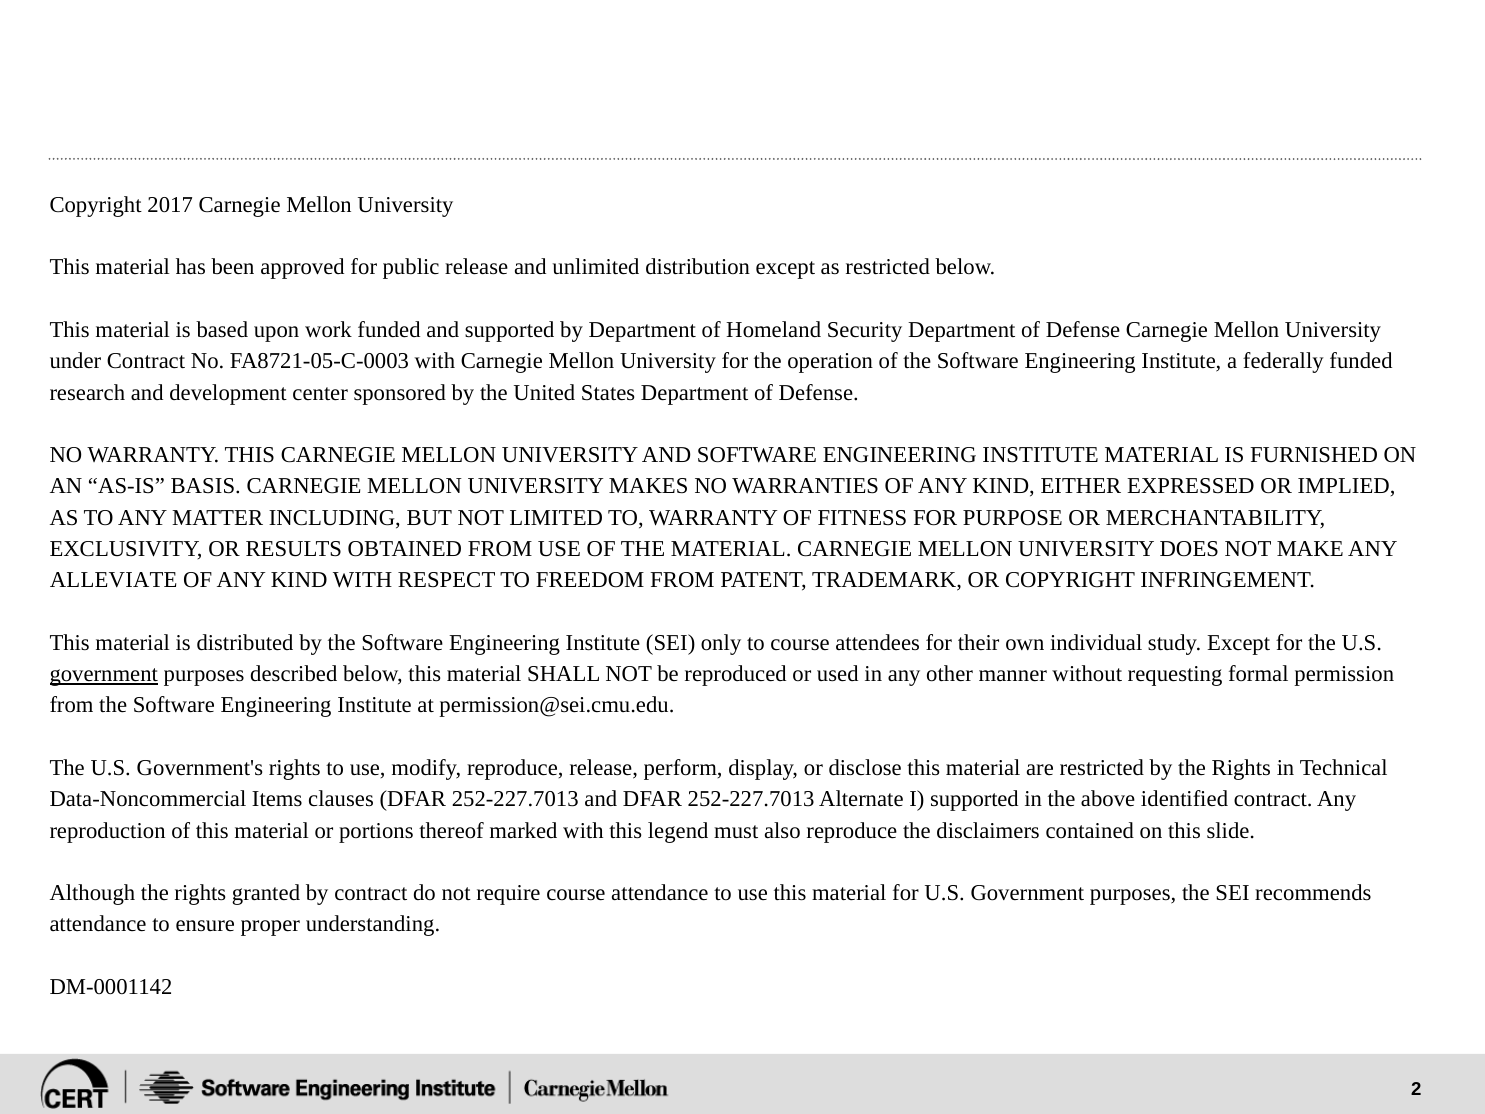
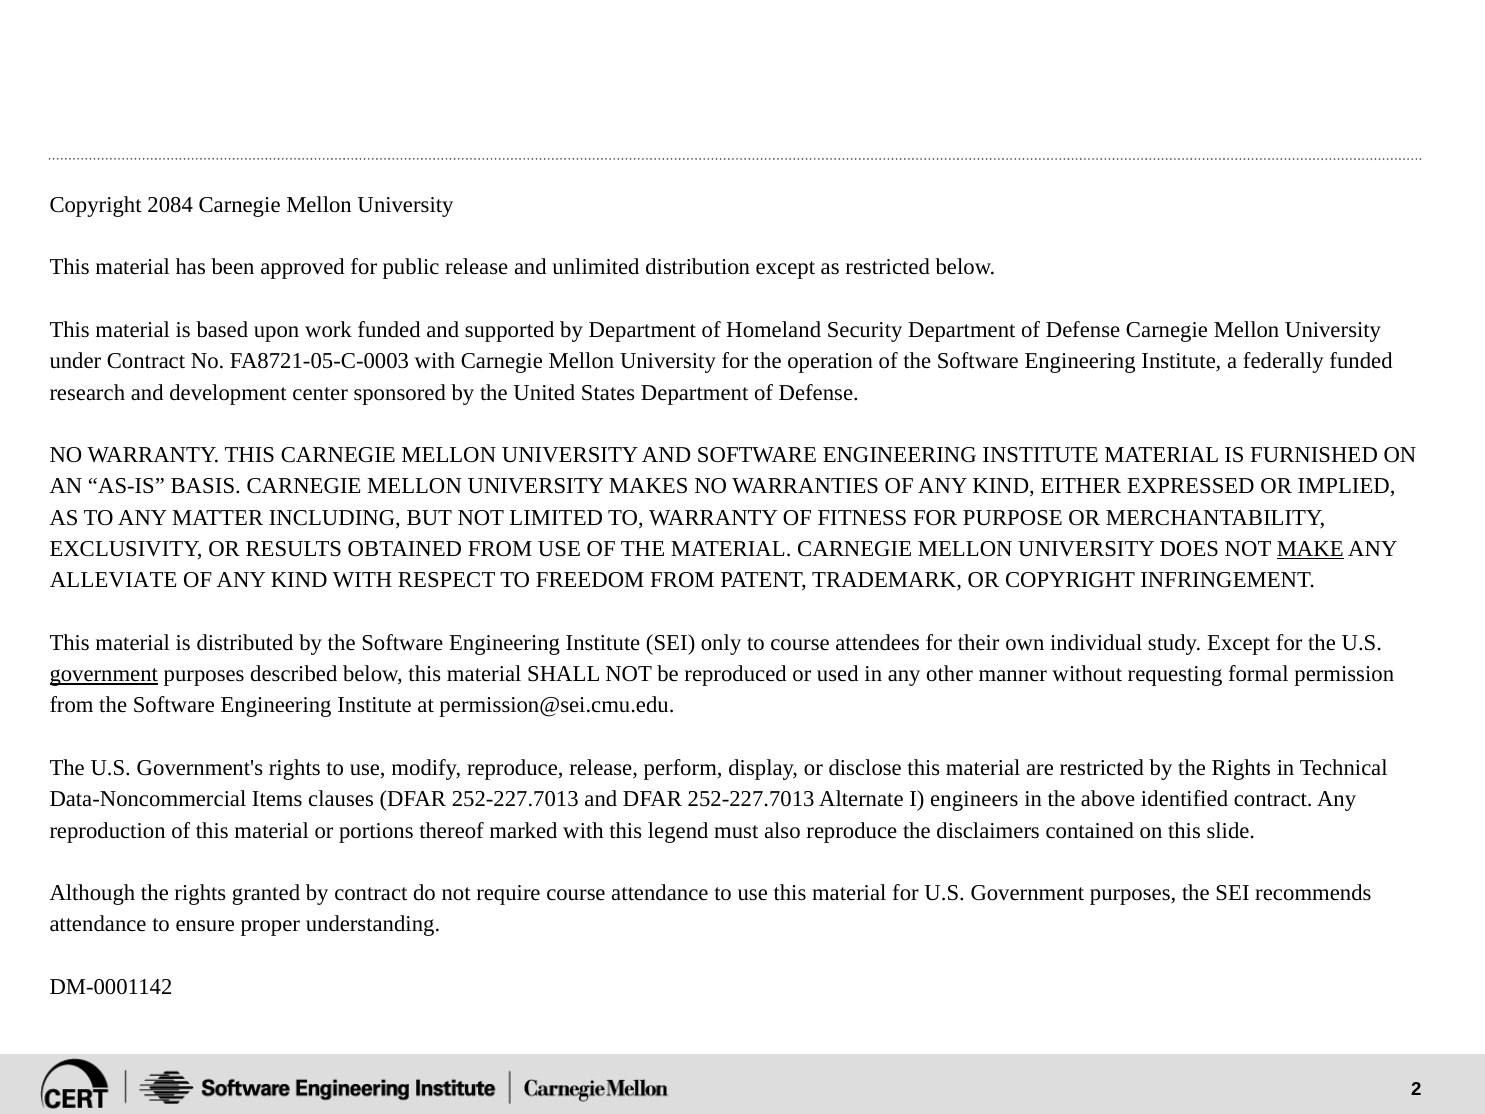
2017: 2017 -> 2084 (170, 205)
MAKE underline: none -> present (1310, 549)
I supported: supported -> engineers (974, 799)
